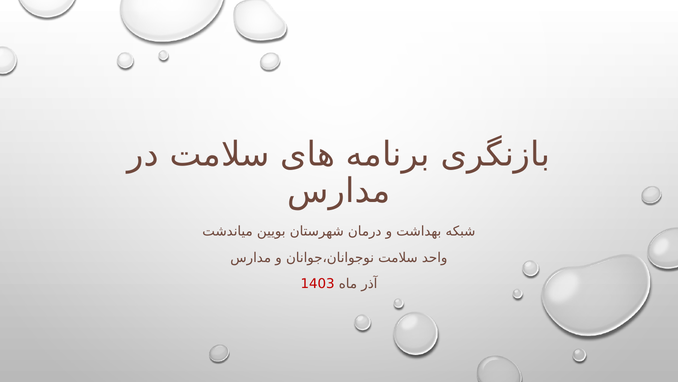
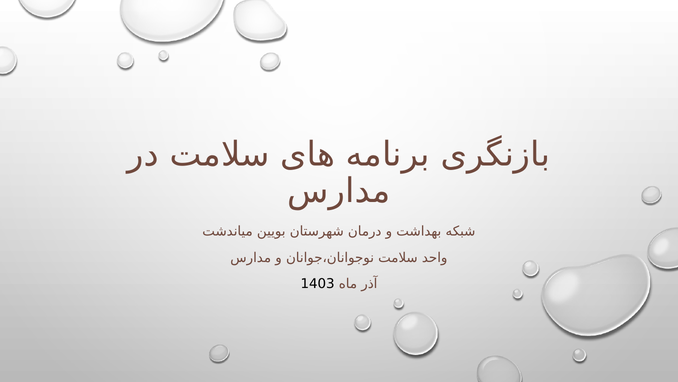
1403 colour: red -> black (318, 284)
